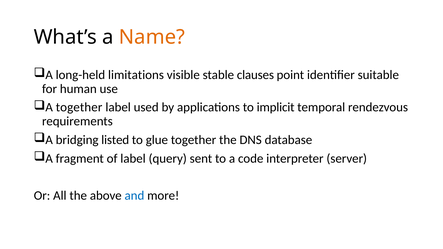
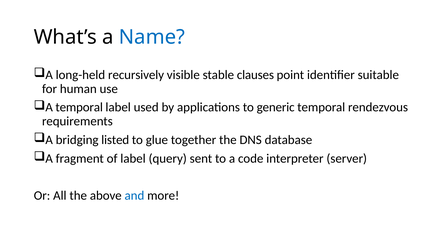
Name colour: orange -> blue (152, 37)
limitations: limitations -> recursively (136, 75)
A together: together -> temporal (79, 107)
implicit: implicit -> generic (276, 107)
